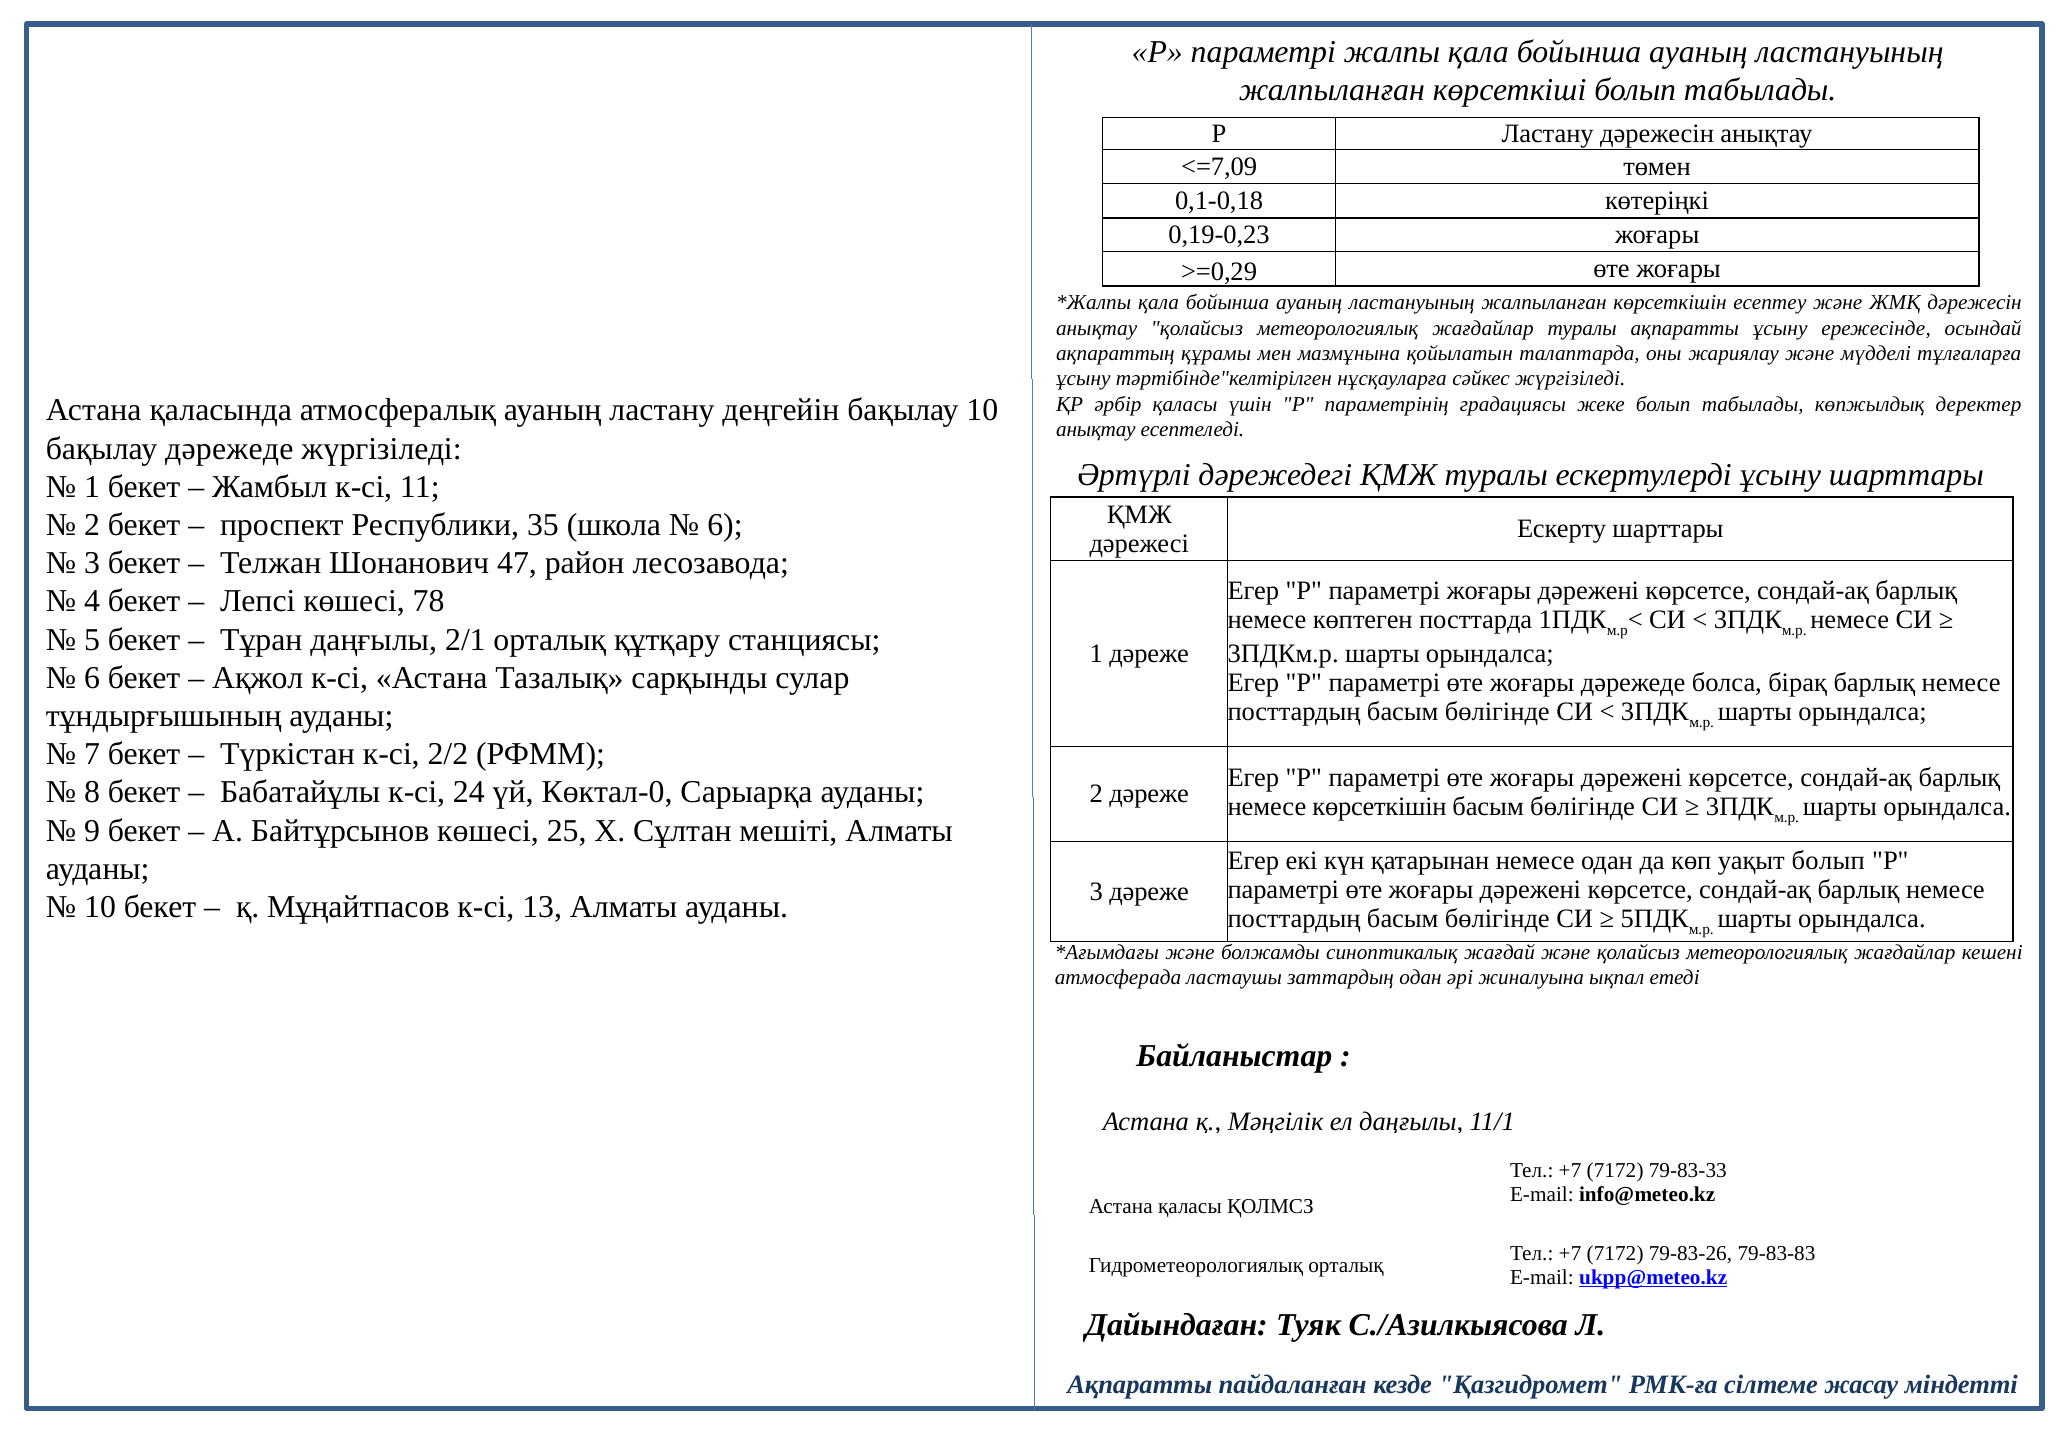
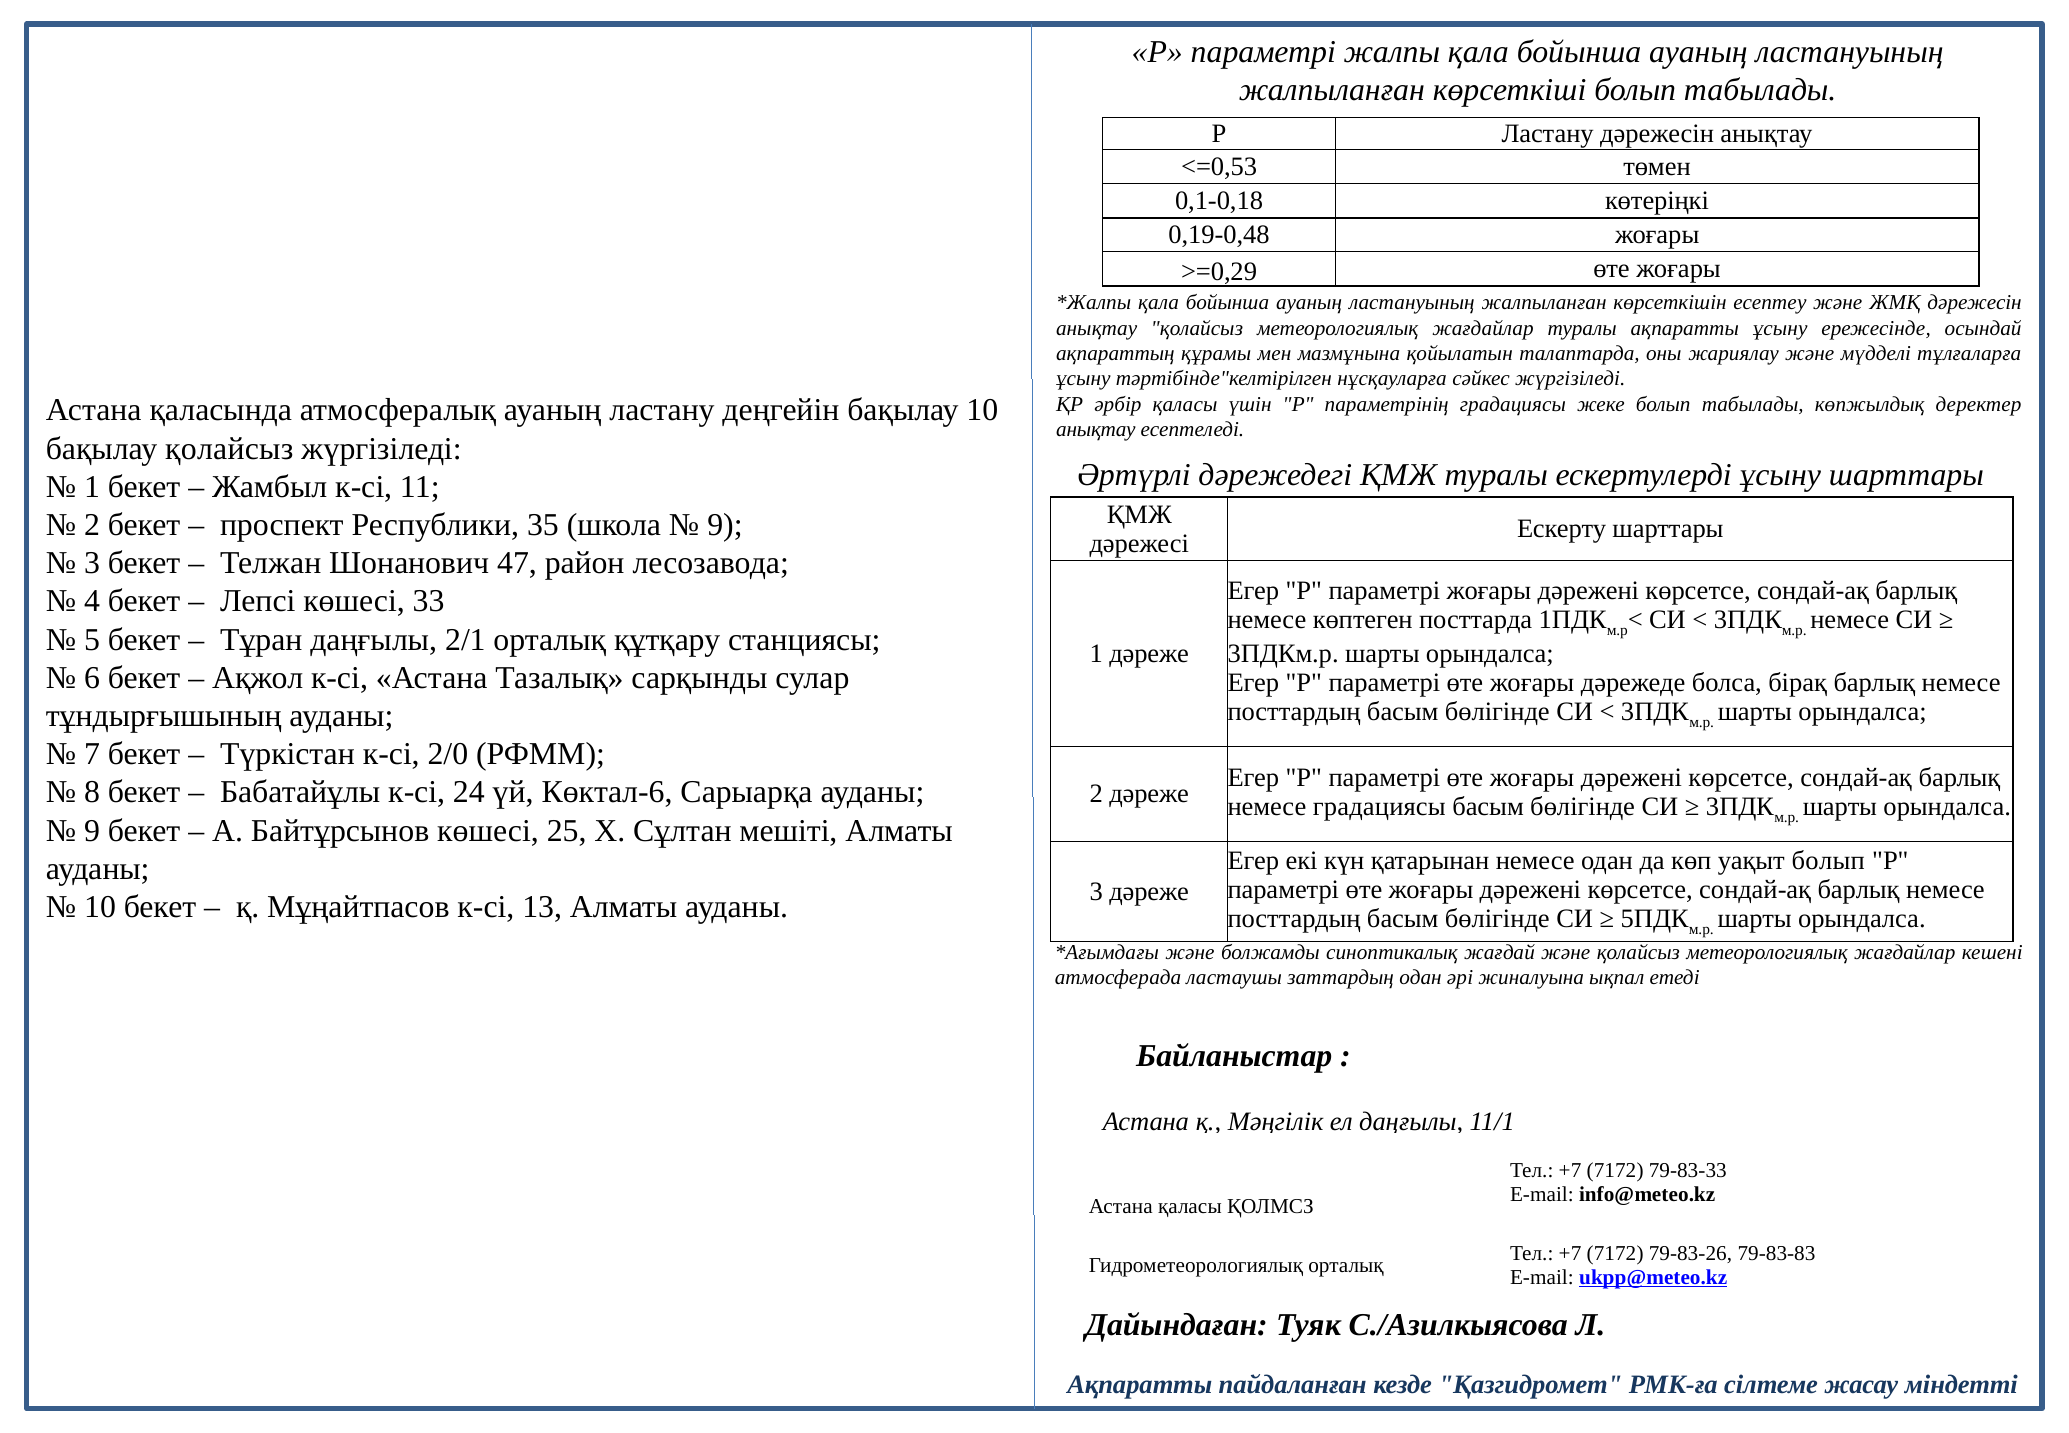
<=7,09: <=7,09 -> <=0,53 (1219, 167)
0,19-0,23: 0,19-0,23 -> 0,19-0,48 (1219, 235)
бақылау дәрежеде: дәрежеде -> қолайсыз (229, 448)
6: 6 -> 9 (725, 525)
78: 78 -> 33 (429, 601)
2/2: 2/2 -> 2/0 (448, 754)
Көктал-0: Көктал-0 -> Көктал-6 (607, 792)
немесе көрсеткішін: көрсеткішін -> градациясы (1379, 806)
